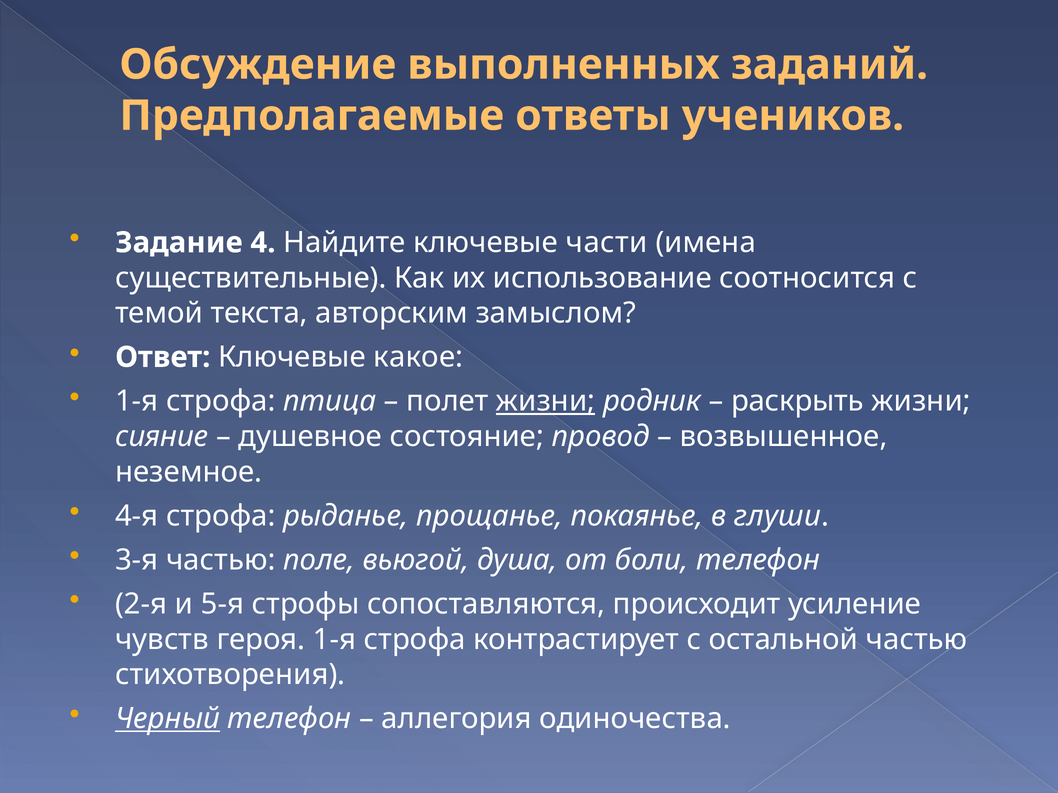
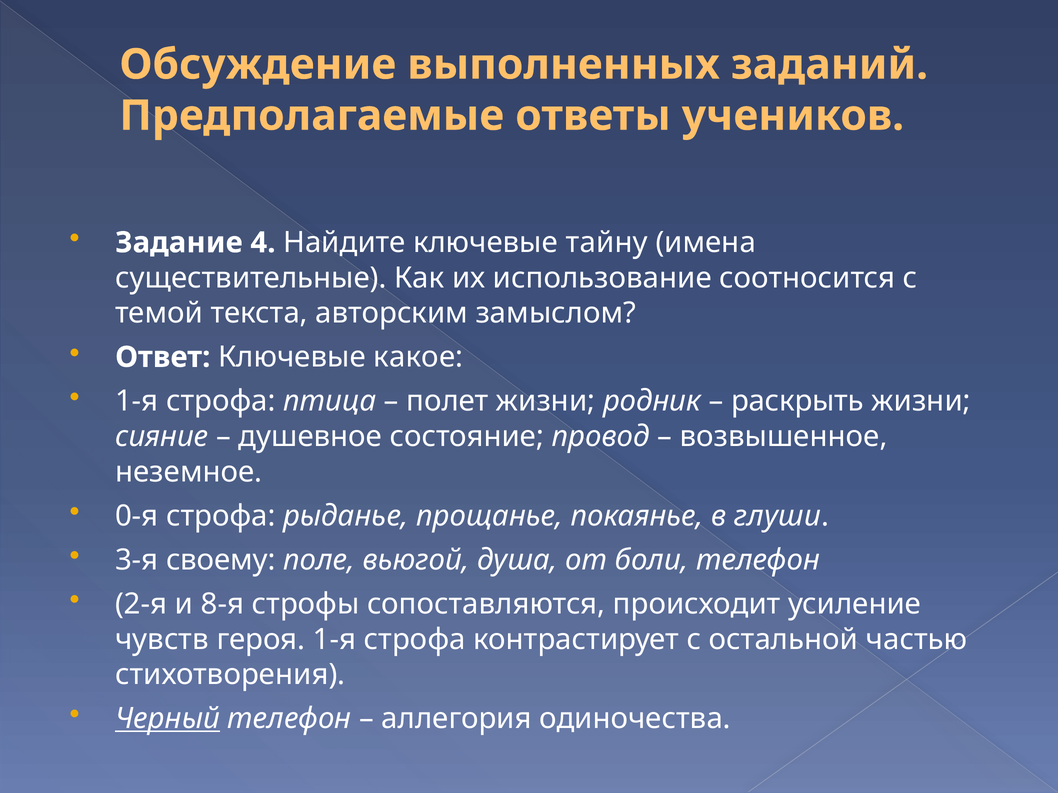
части: части -> тайну (607, 243)
жизни underline: present -> none (546, 402)
4-я: 4-я -> 0-я (137, 516)
3-я частью: частью -> своему (221, 560)
5-я: 5-я -> 8-я (222, 604)
